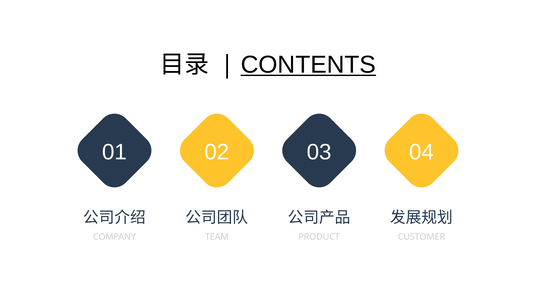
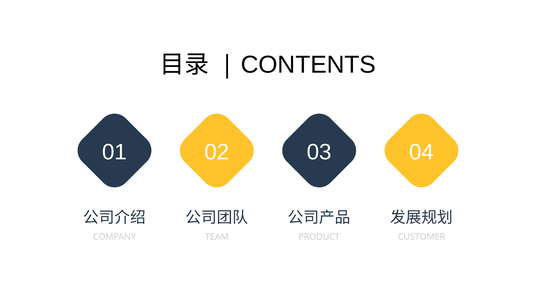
CONTENTS underline: present -> none (308, 65)
